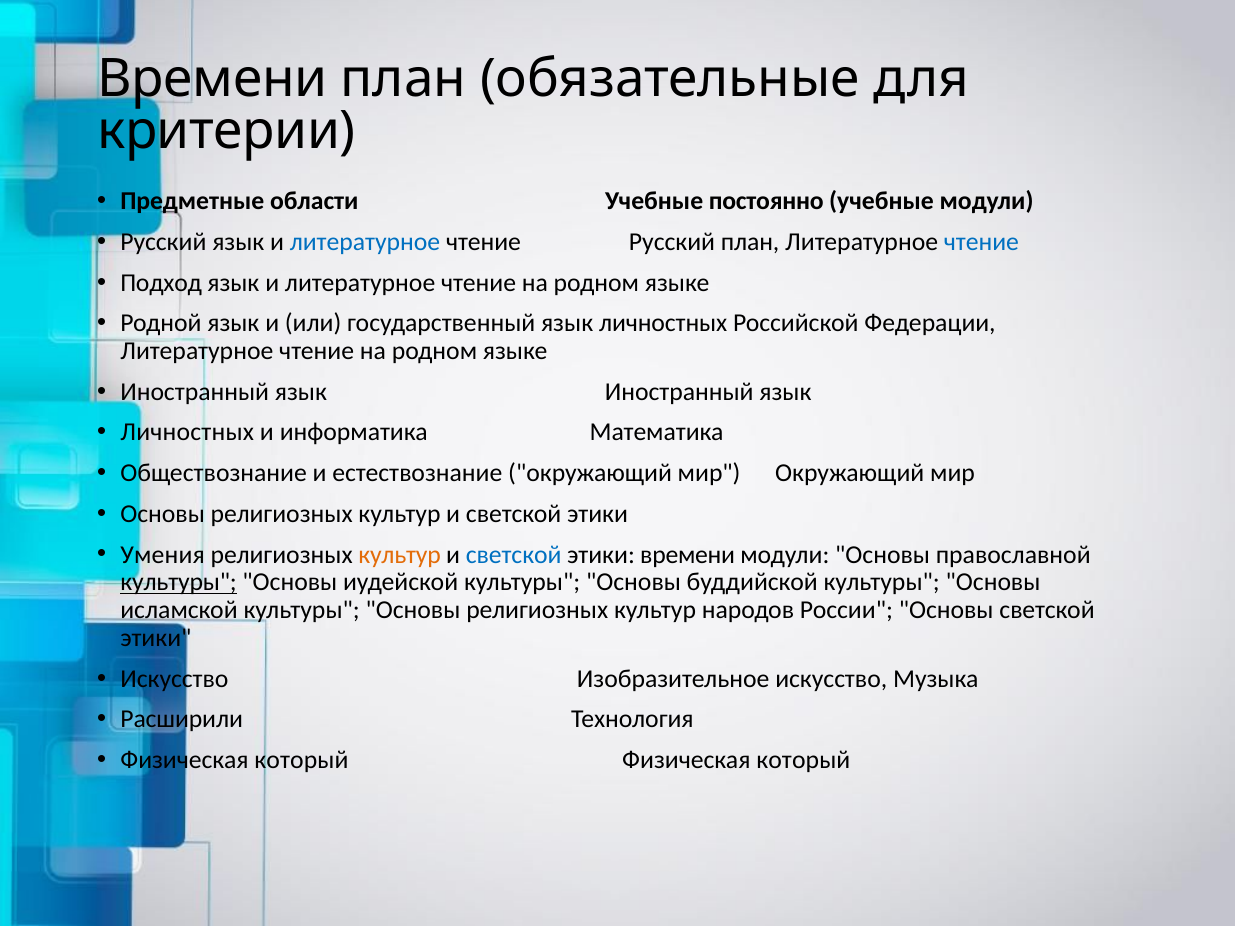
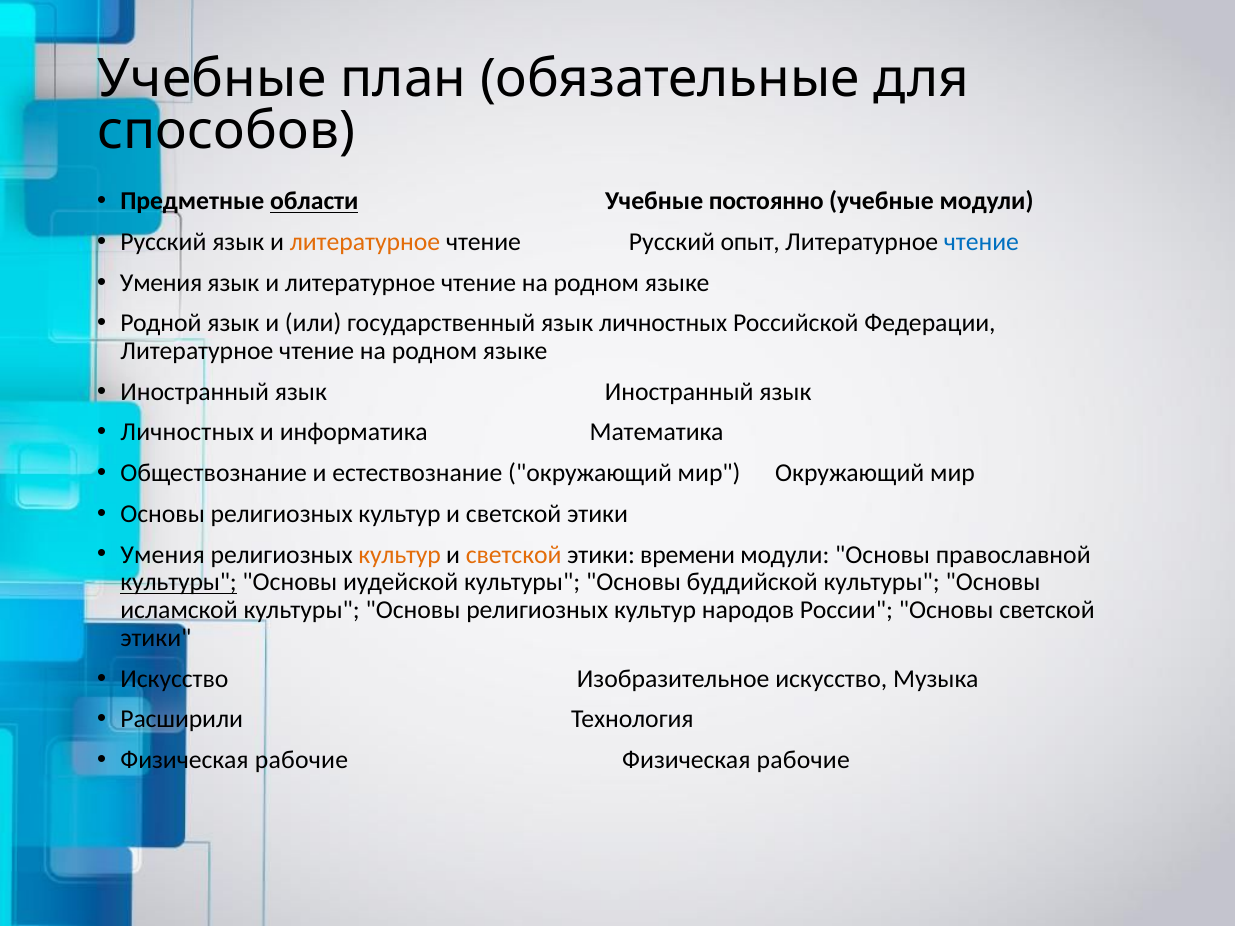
Времени: Времени -> Учебные (212, 79)
критерии: критерии -> способов (226, 131)
области underline: none -> present (314, 201)
литературное colour: blue -> orange (365, 242)
Русский план: план -> опыт (750, 242)
Подход: Подход -> Умения (161, 283)
светской colour: blue -> orange (514, 555)
который: который -> рабочие (301, 760)
который: который -> рабочие (803, 760)
